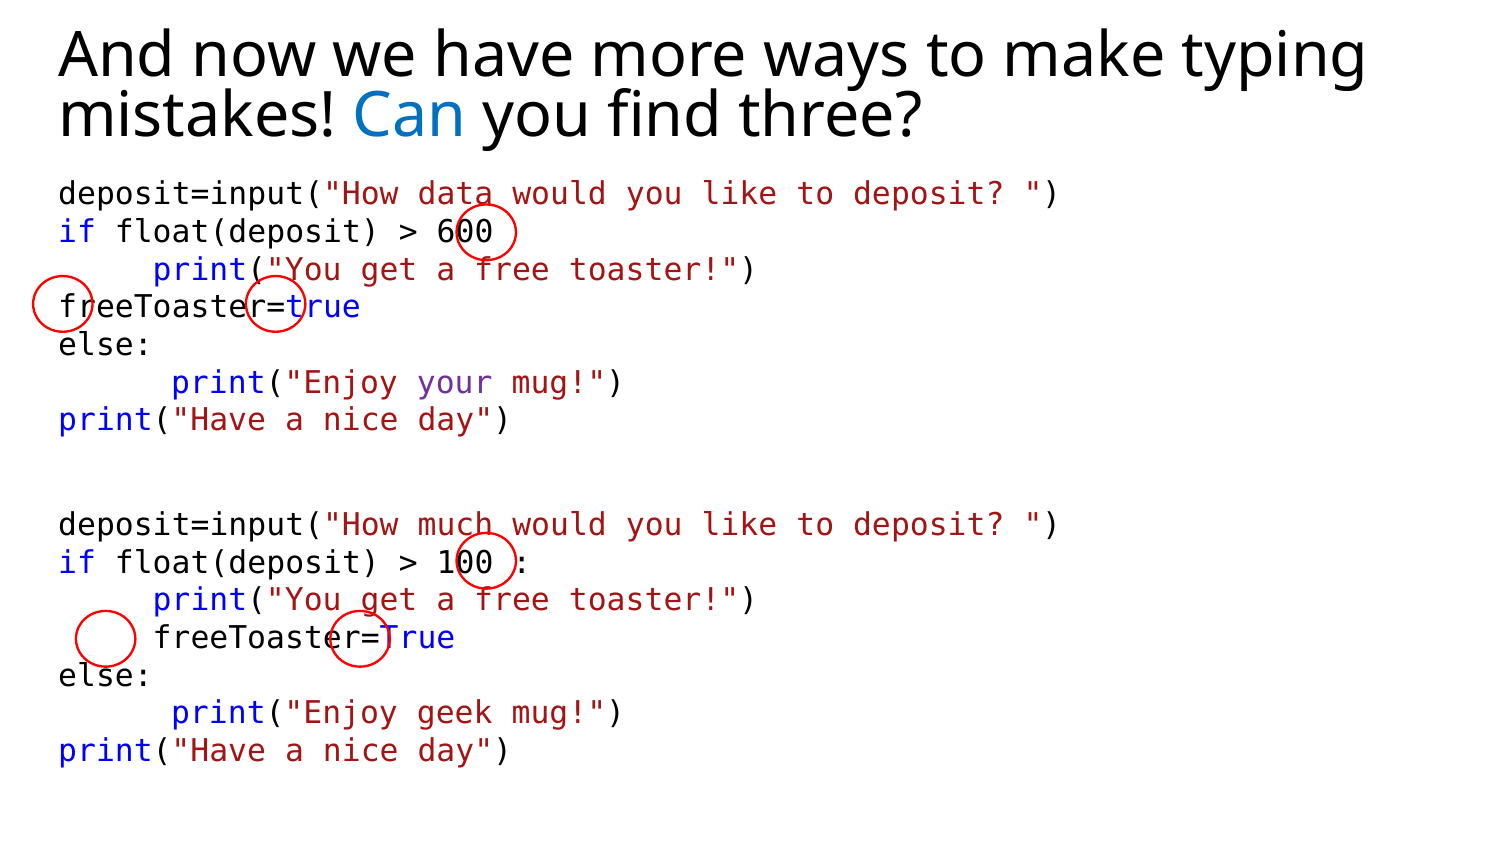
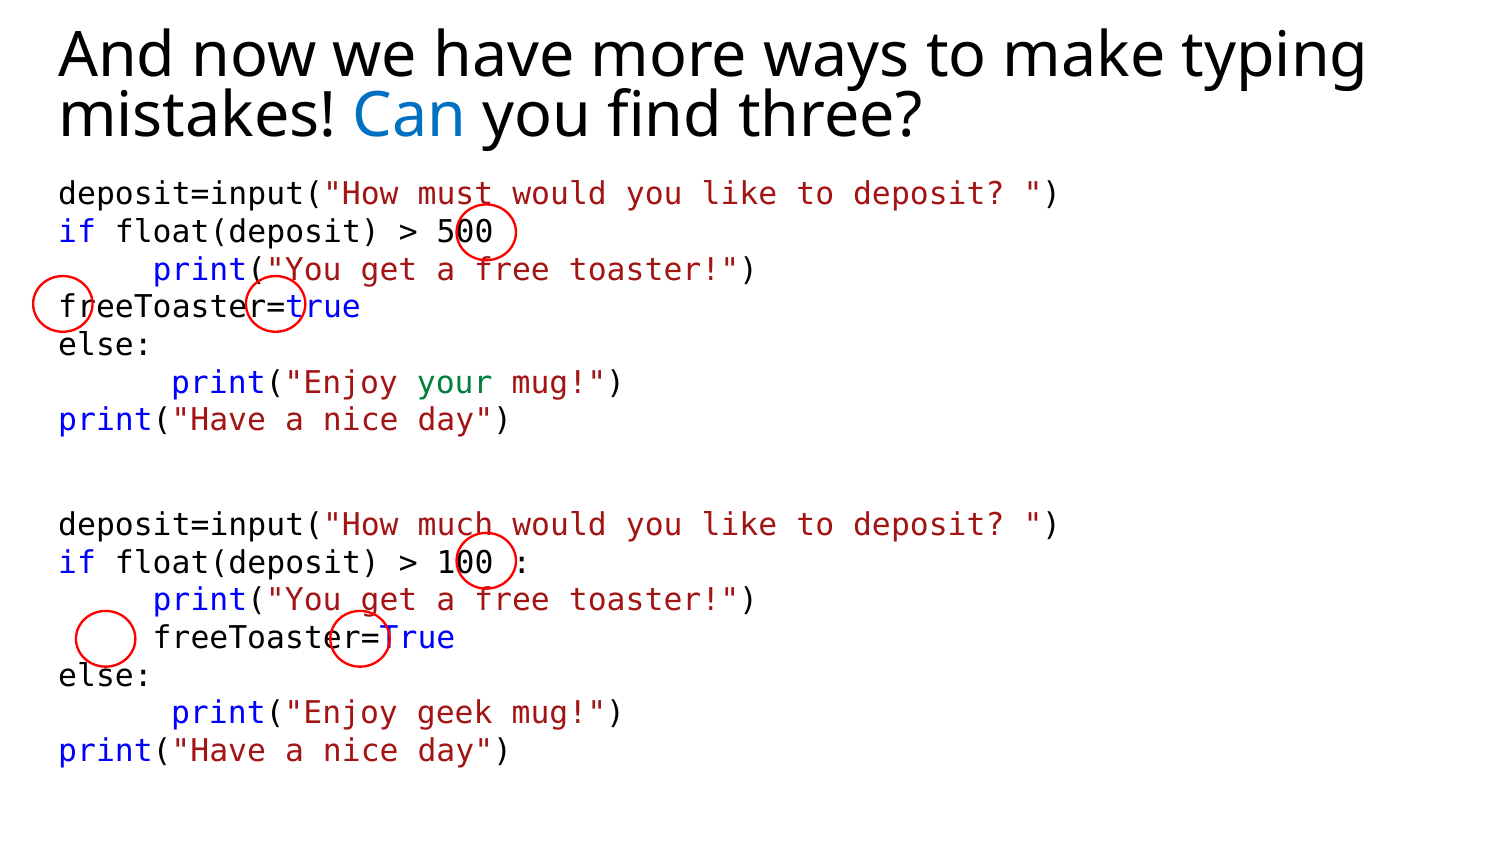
data: data -> must (455, 195)
600: 600 -> 500 (465, 232)
your colour: purple -> green (455, 383)
